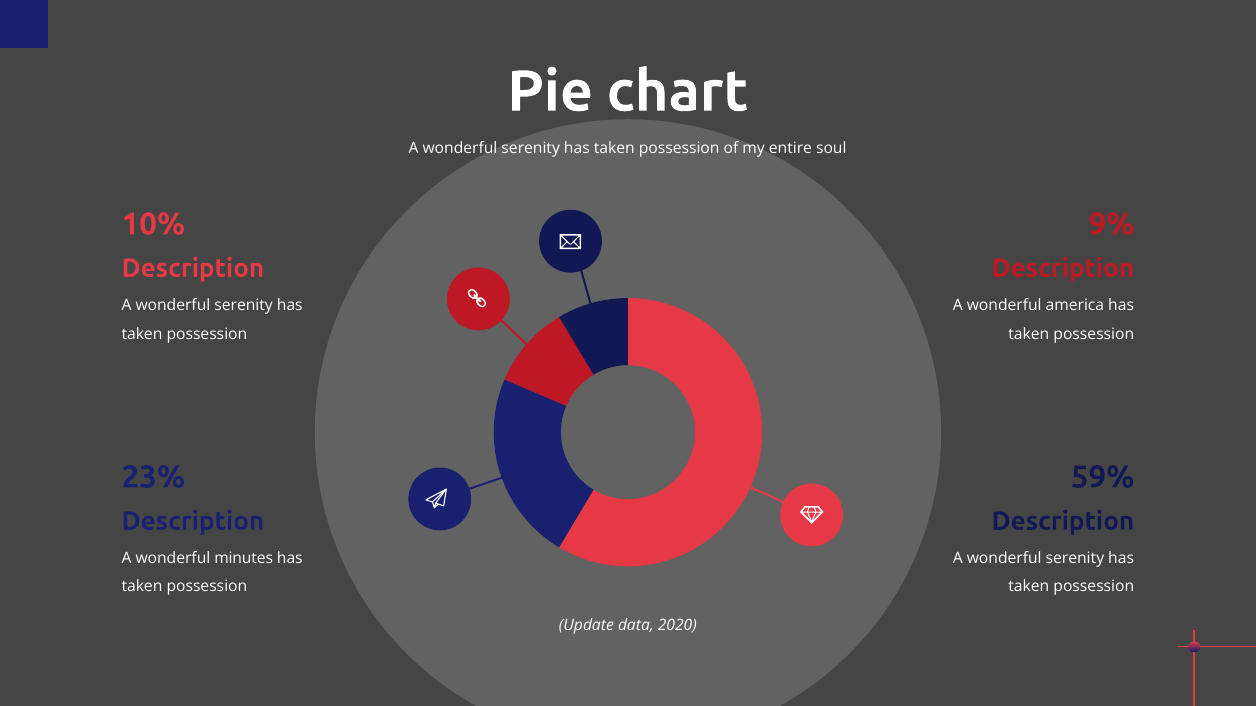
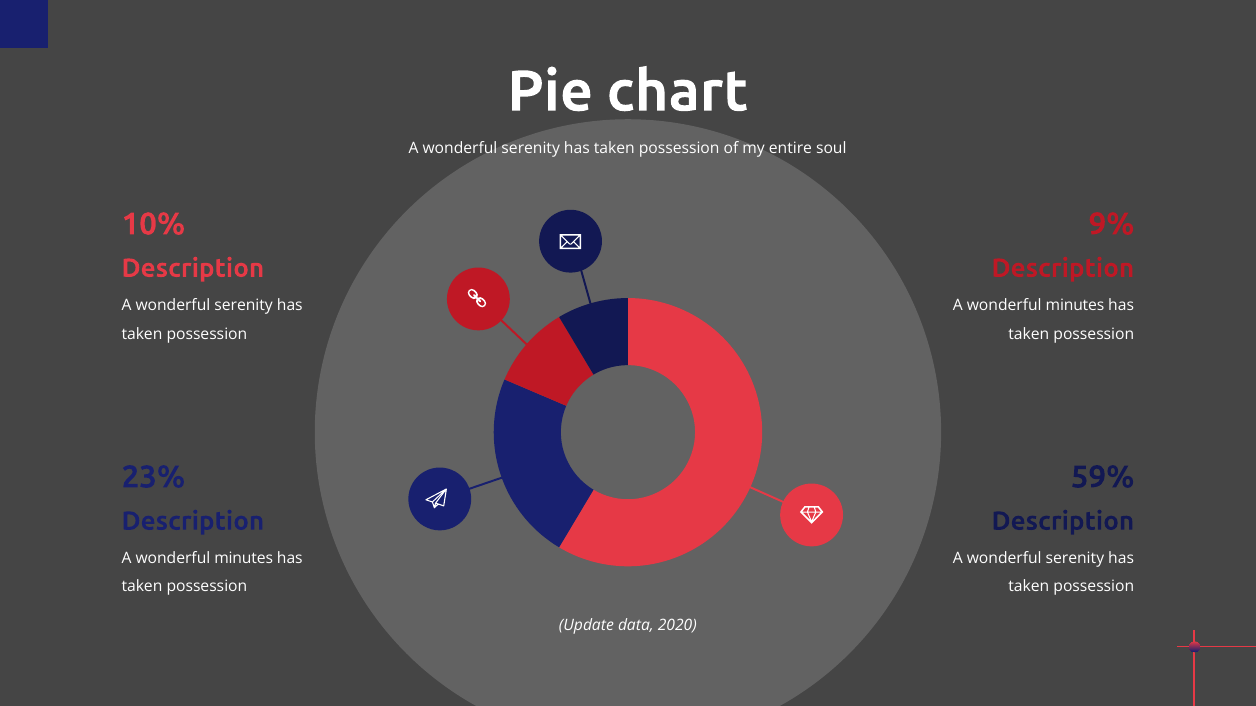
america: america -> minutes (1075, 306)
